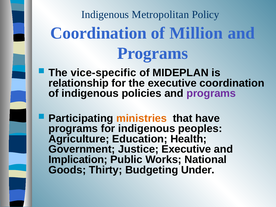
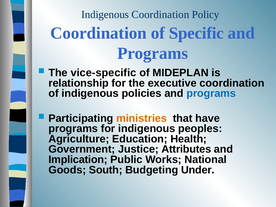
Indigenous Metropolitan: Metropolitan -> Coordination (160, 15)
Million: Million -> Specific (196, 33)
programs colour: purple -> blue (211, 93)
Justice Executive: Executive -> Attributes (186, 149)
Thirty: Thirty -> South (106, 170)
